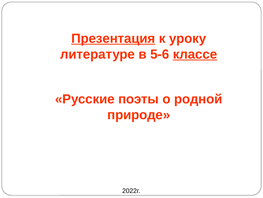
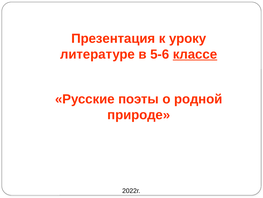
Презентация underline: present -> none (113, 38)
